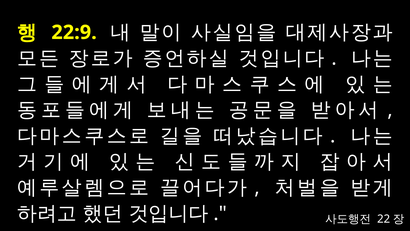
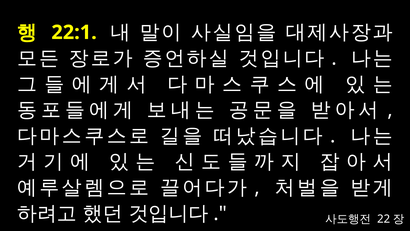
22:9: 22:9 -> 22:1 (74, 32)
